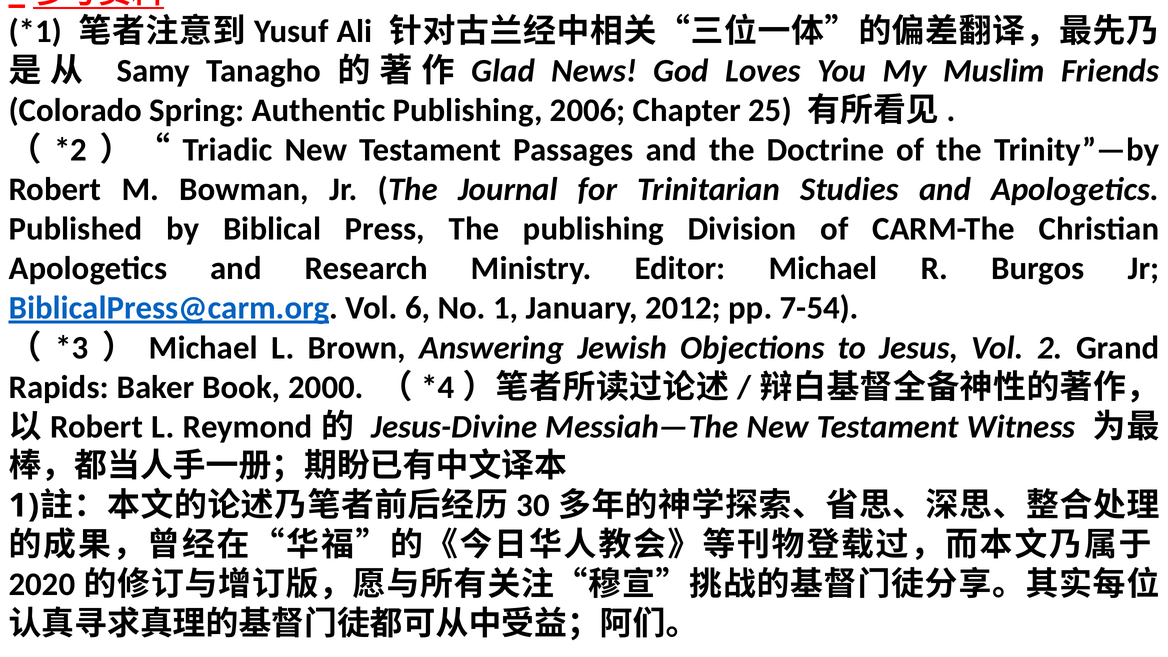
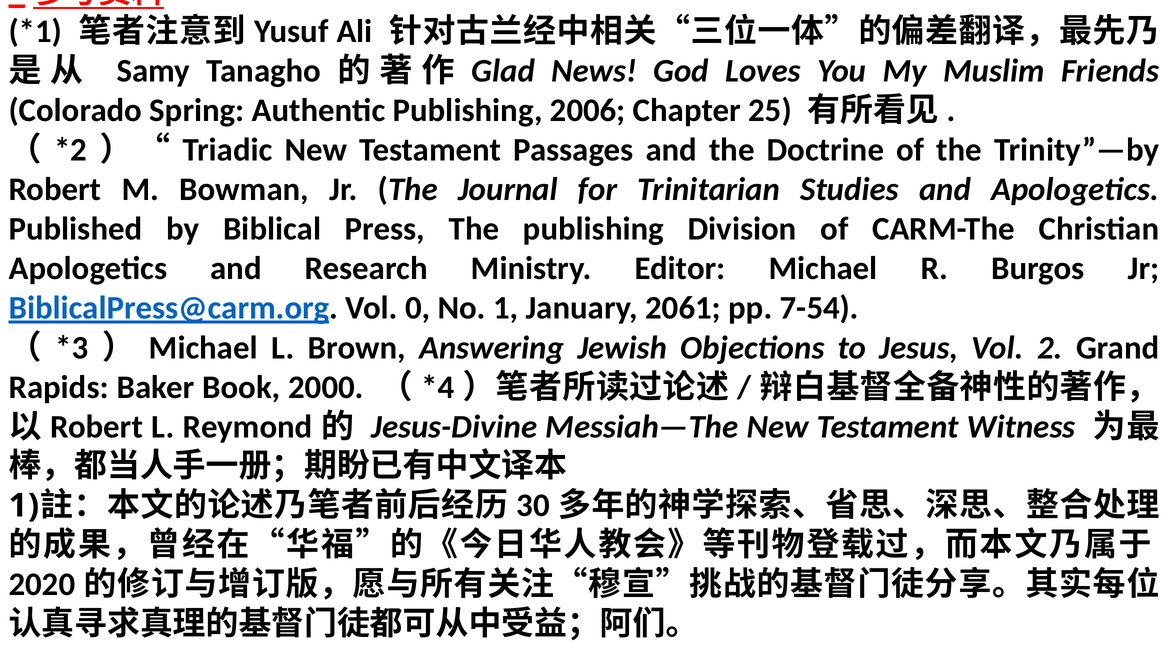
6: 6 -> 0 (418, 308)
2012: 2012 -> 2061 (683, 308)
